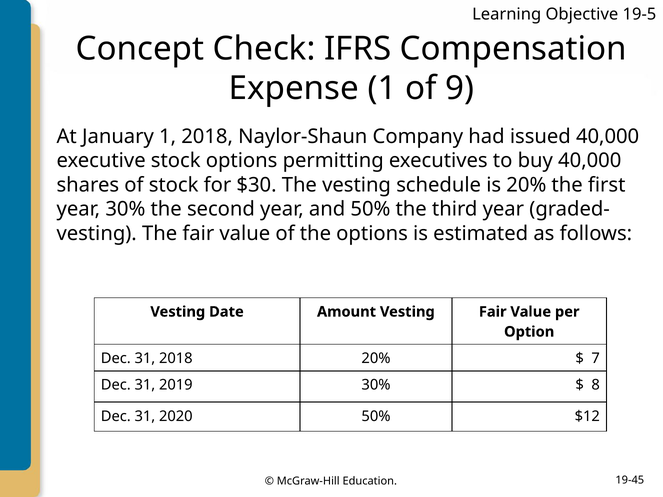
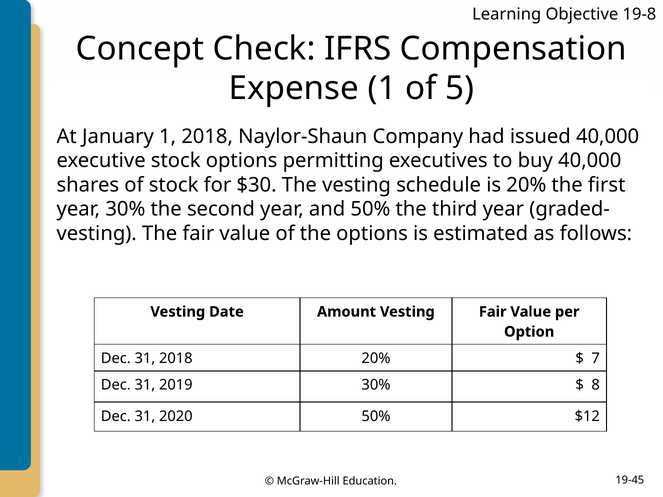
19-5: 19-5 -> 19-8 (639, 14)
9: 9 -> 5 (460, 88)
